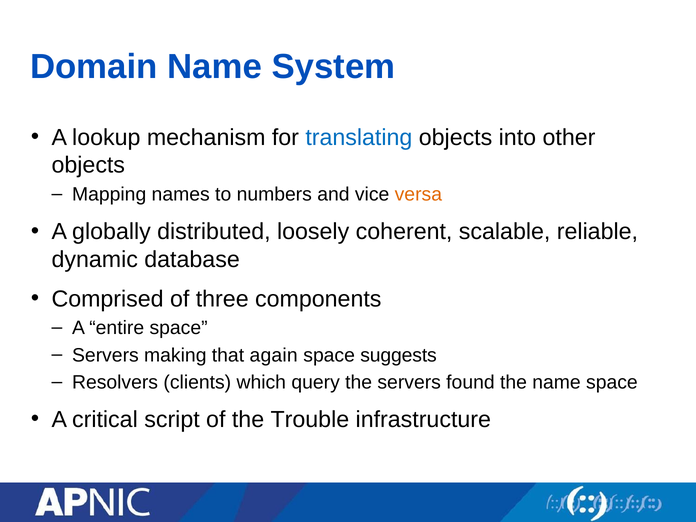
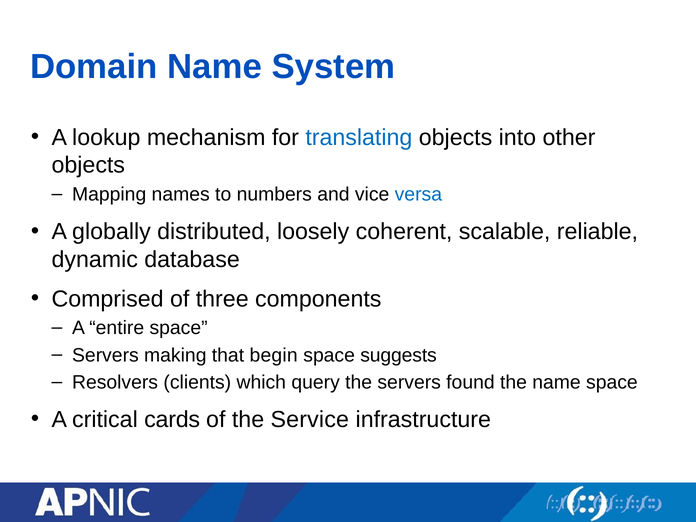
versa colour: orange -> blue (418, 194)
again: again -> begin (274, 355)
script: script -> cards (172, 420)
Trouble: Trouble -> Service (310, 420)
